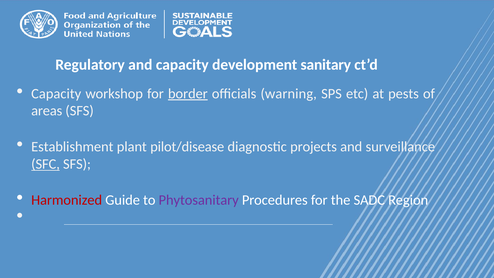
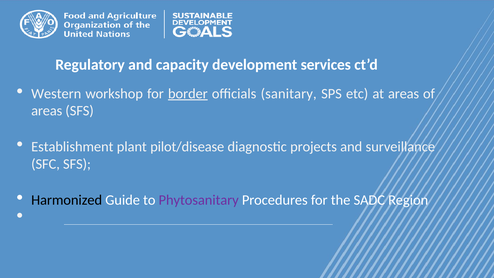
sanitary: sanitary -> services (326, 65)
Capacity: Capacity -> Western (56, 94)
warning: warning -> sanitary (289, 94)
at pests: pests -> areas (404, 94)
SFC underline: present -> none (46, 164)
Harmonized colour: red -> black (67, 200)
